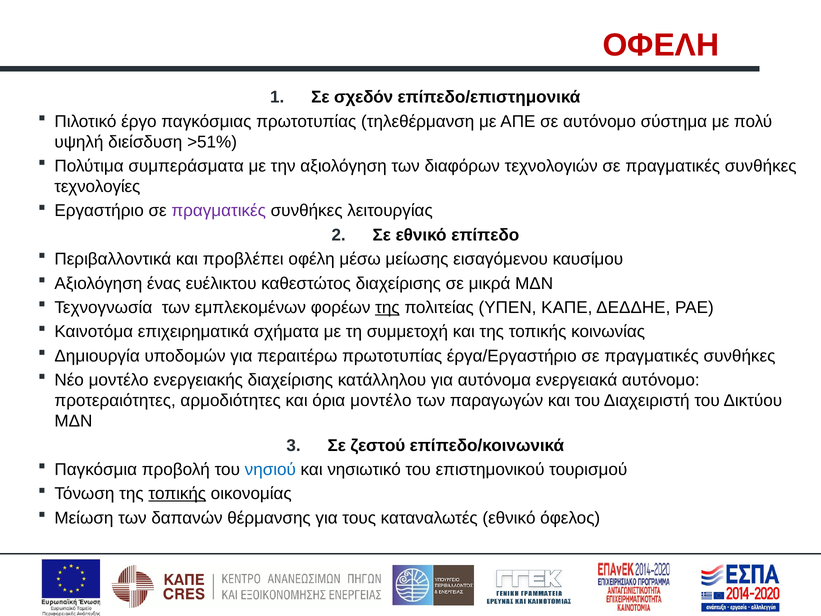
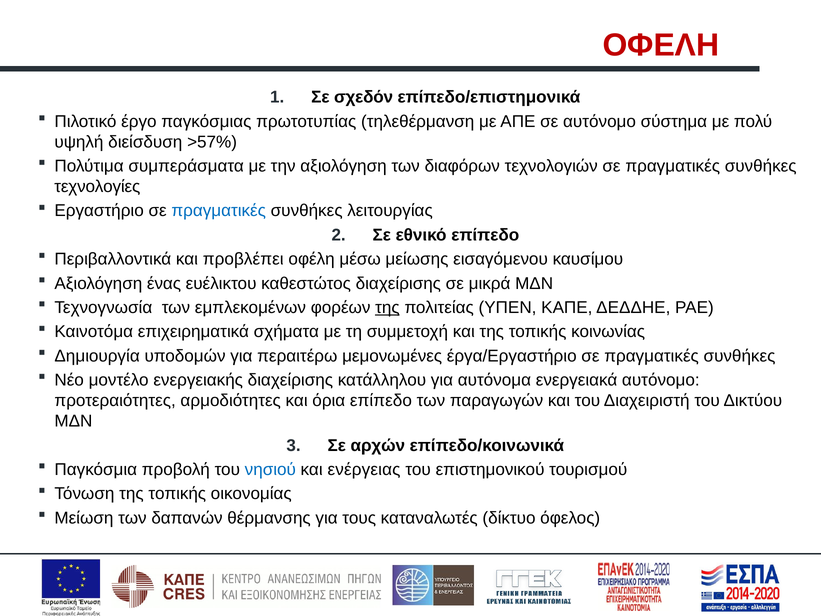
>51%: >51% -> >57% (212, 142)
πραγματικές colour: purple -> blue (219, 211)
περαιτέρω πρωτοτυπίας: πρωτοτυπίας -> μεμονωμένες (392, 356)
όρια μοντέλο: μοντέλο -> επίπεδο (381, 400)
ζεστού: ζεστού -> αρχών (378, 445)
νησιωτικό: νησιωτικό -> ενέργειας (364, 469)
τοπικής underline: present -> none (177, 494)
καταναλωτές εθνικό: εθνικό -> δίκτυο (509, 518)
